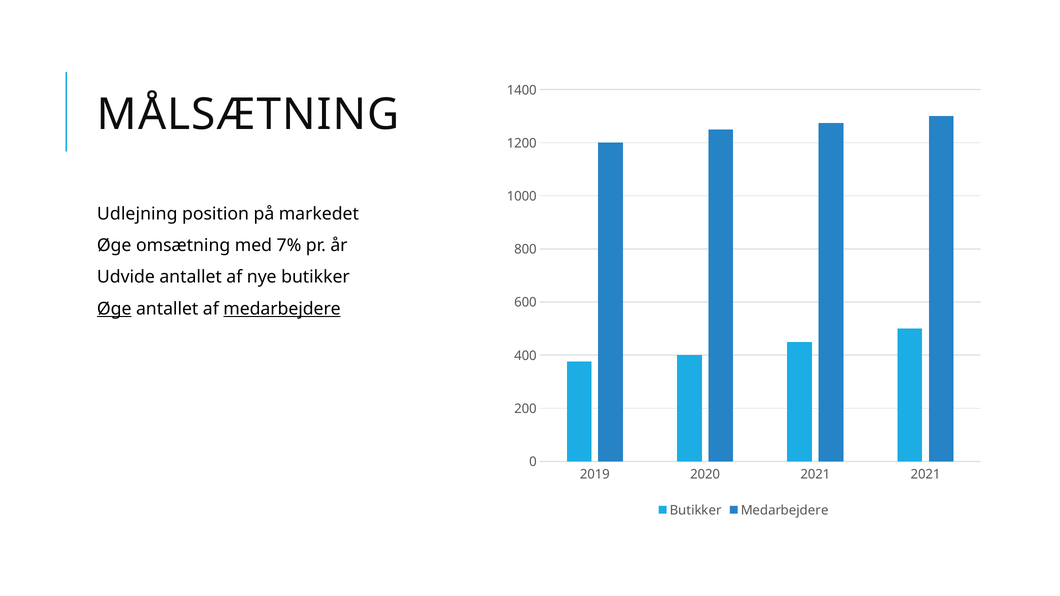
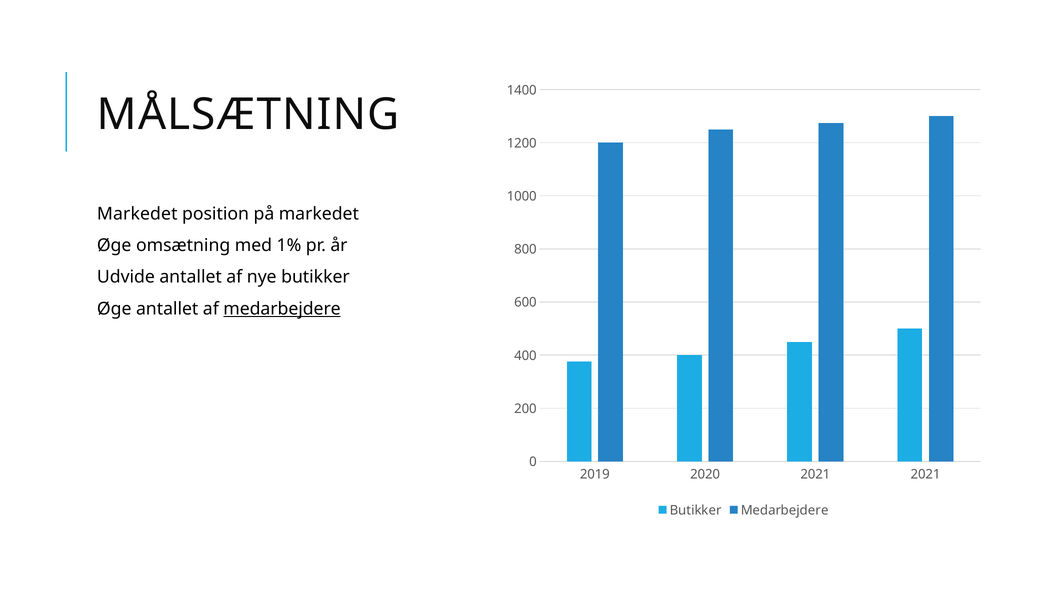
Udlejning: Udlejning -> Markedet (137, 214)
7%: 7% -> 1% (289, 246)
Øge underline: present -> none (114, 309)
